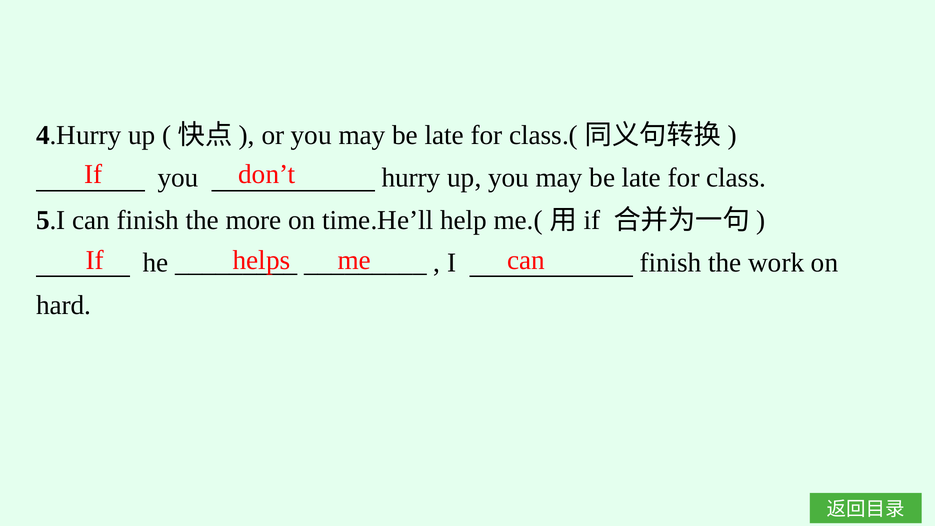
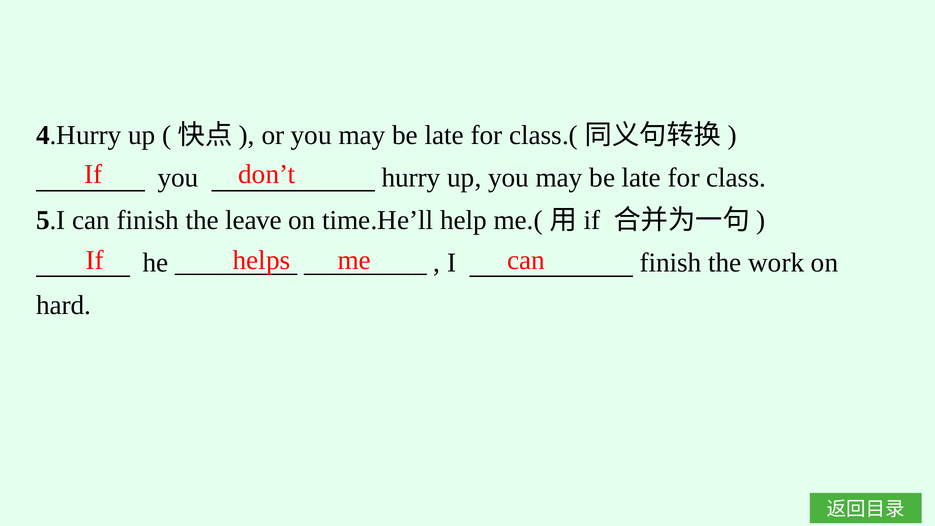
more: more -> leave (254, 220)
